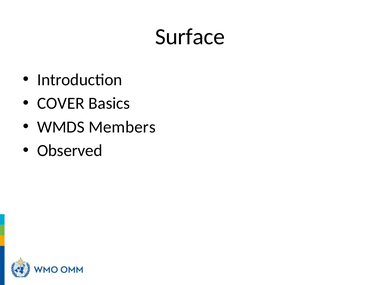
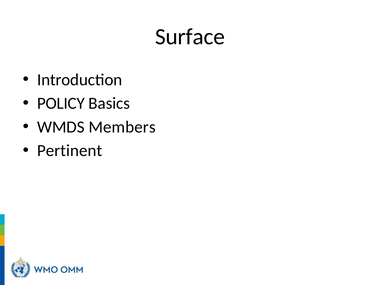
COVER: COVER -> POLICY (61, 103)
Observed: Observed -> Pertinent (70, 151)
